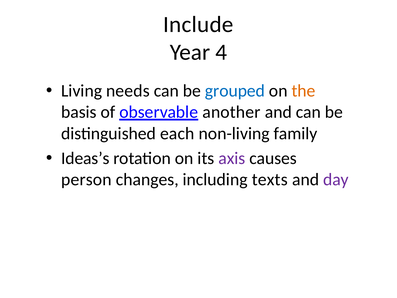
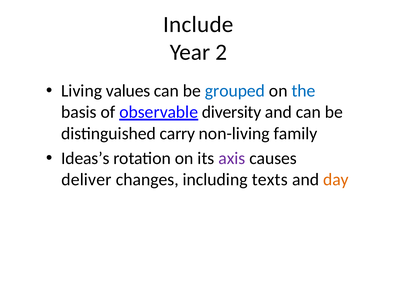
4: 4 -> 2 (221, 52)
needs: needs -> values (128, 91)
the colour: orange -> blue (303, 91)
another: another -> diversity (232, 112)
each: each -> carry (177, 134)
person: person -> deliver (86, 179)
day colour: purple -> orange (336, 179)
